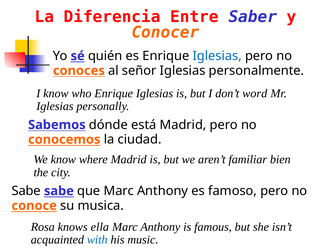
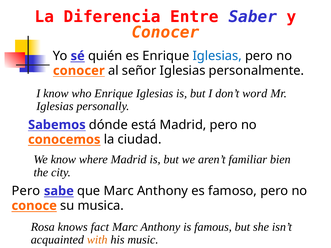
conoces: conoces -> conocer (79, 71)
Sabe: Sabe -> Pero (26, 191)
ella: ella -> fact (100, 227)
with colour: blue -> orange (97, 240)
